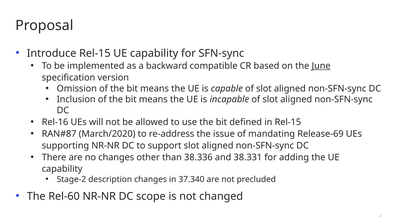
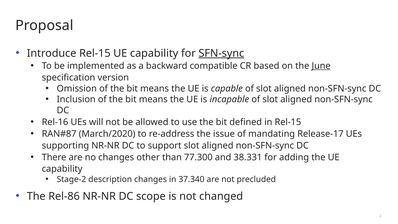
SFN-sync underline: none -> present (221, 53)
Release-69: Release-69 -> Release-17 (320, 134)
38.336: 38.336 -> 77.300 (198, 157)
Rel-60: Rel-60 -> Rel-86 (64, 196)
